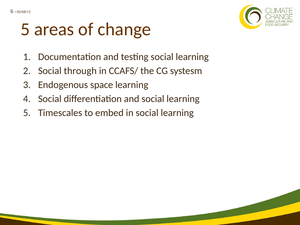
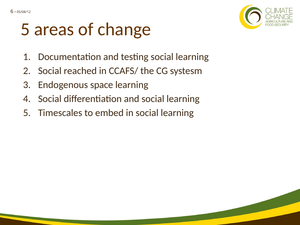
through: through -> reached (80, 71)
